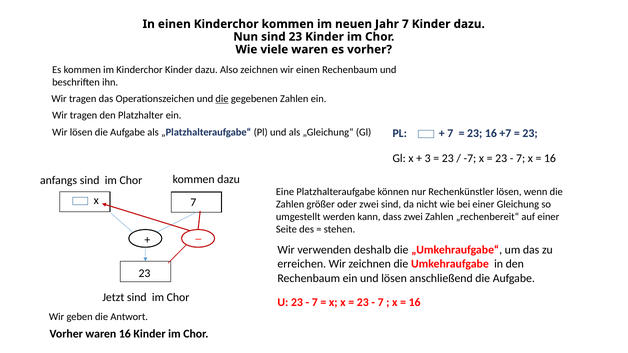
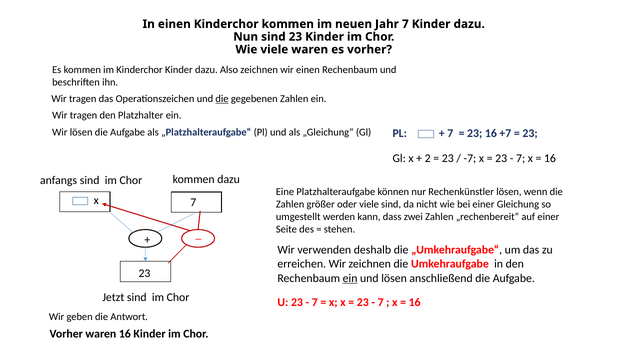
3: 3 -> 2 (428, 158)
oder zwei: zwei -> viele (369, 204)
ein underline: none -> present (350, 278)
